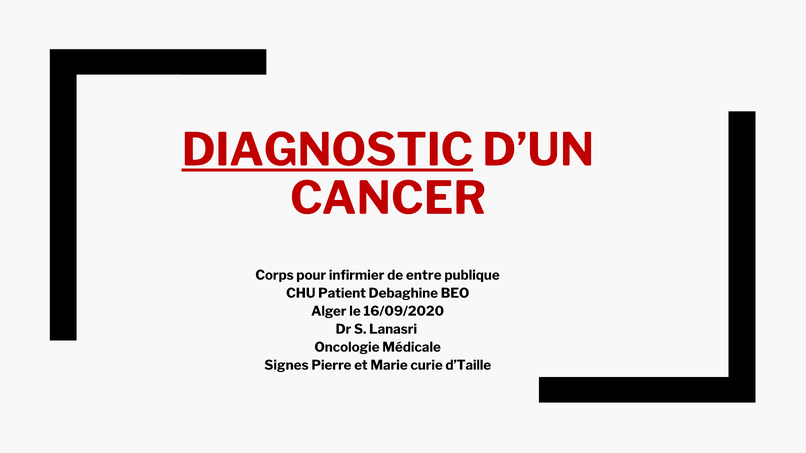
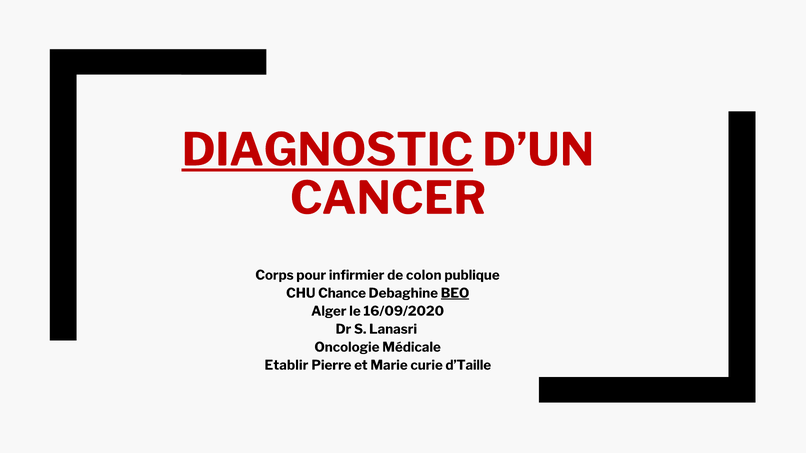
entre: entre -> colon (424, 275)
Patient: Patient -> Chance (342, 293)
BEO underline: none -> present (455, 293)
Signes: Signes -> Etablir (286, 366)
